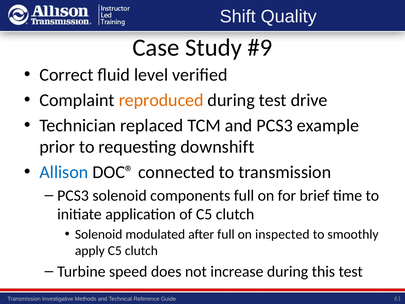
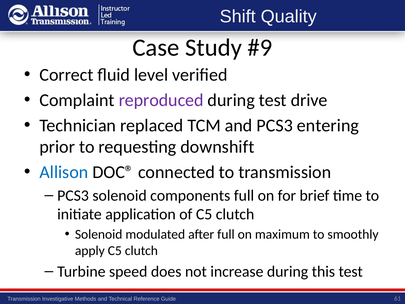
reproduced colour: orange -> purple (161, 100)
example: example -> entering (328, 125)
inspected: inspected -> maximum (282, 234)
